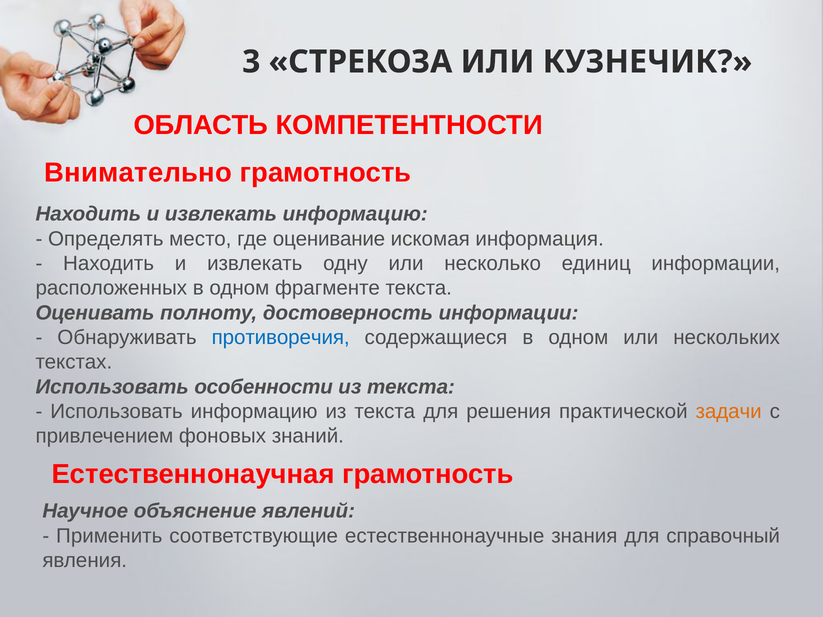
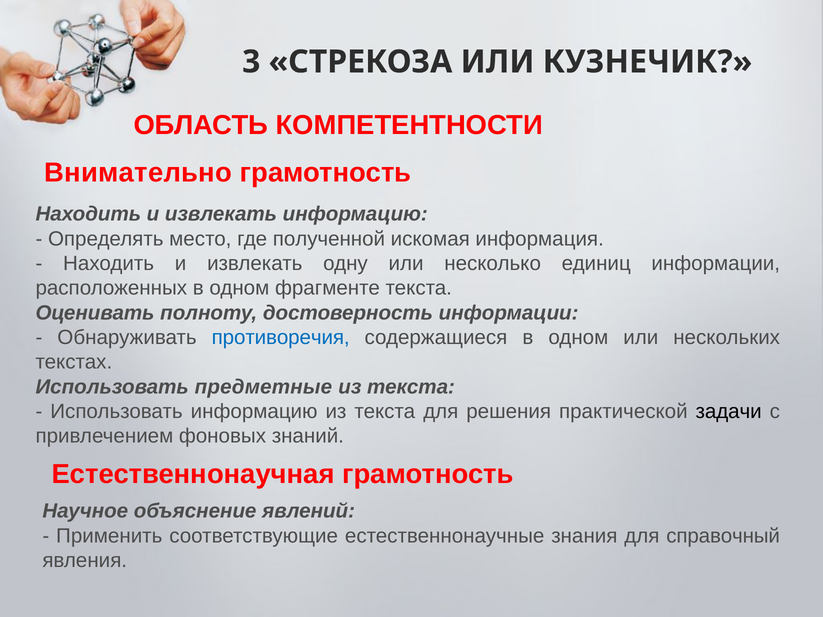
оценивание: оценивание -> полученной (329, 239)
особенности: особенности -> предметные (263, 387)
задачи colour: orange -> black (729, 412)
